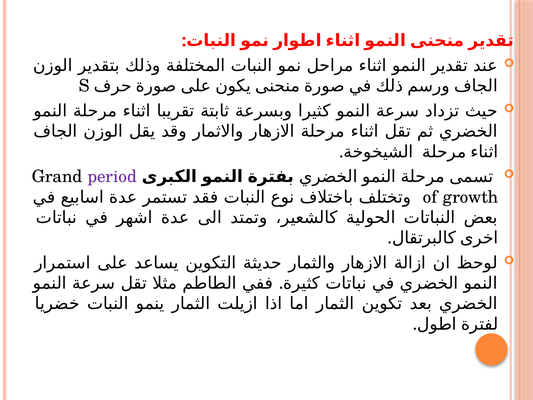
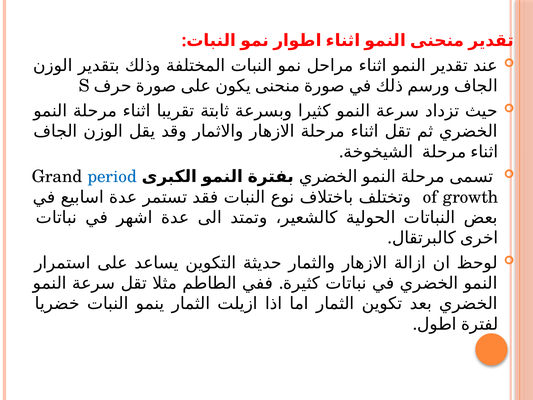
period colour: purple -> blue (112, 177)
